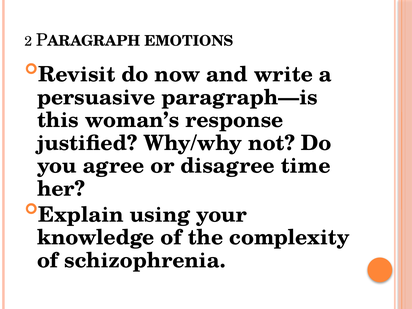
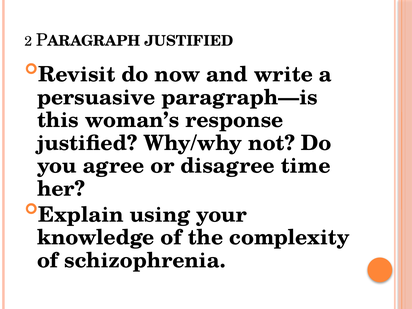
EMOTIONS: EMOTIONS -> JUSTIFIED (189, 41)
